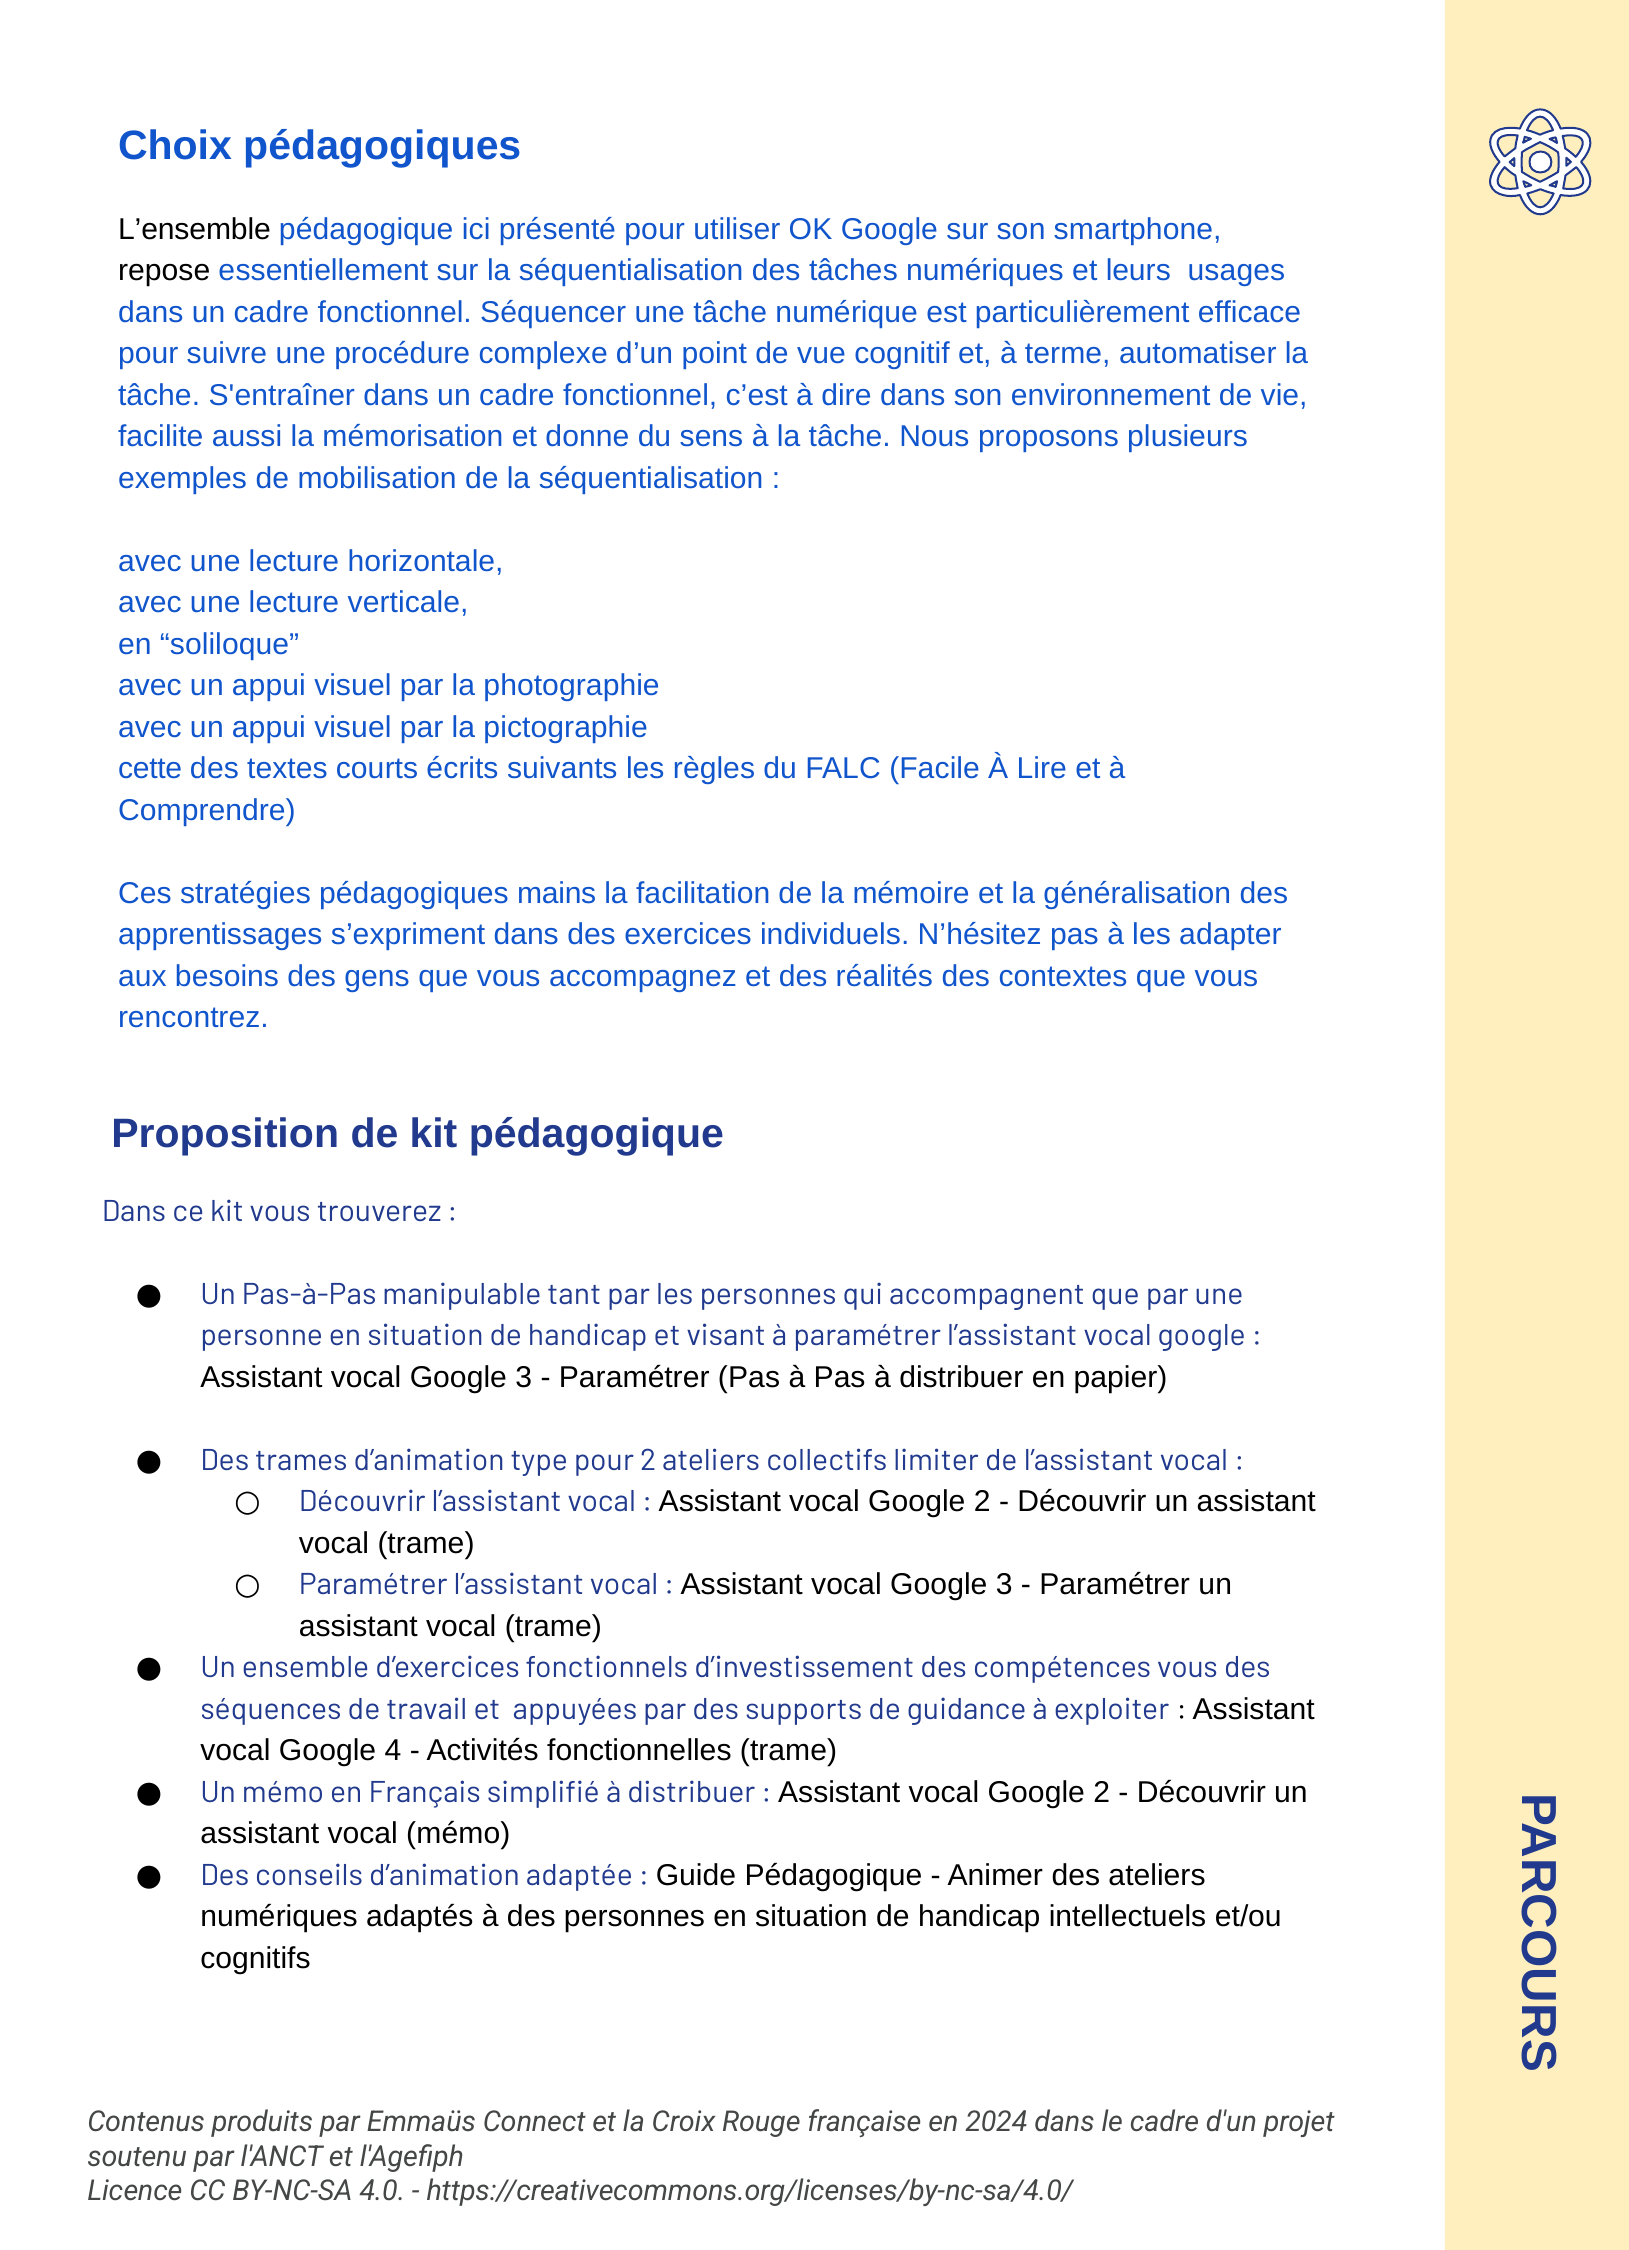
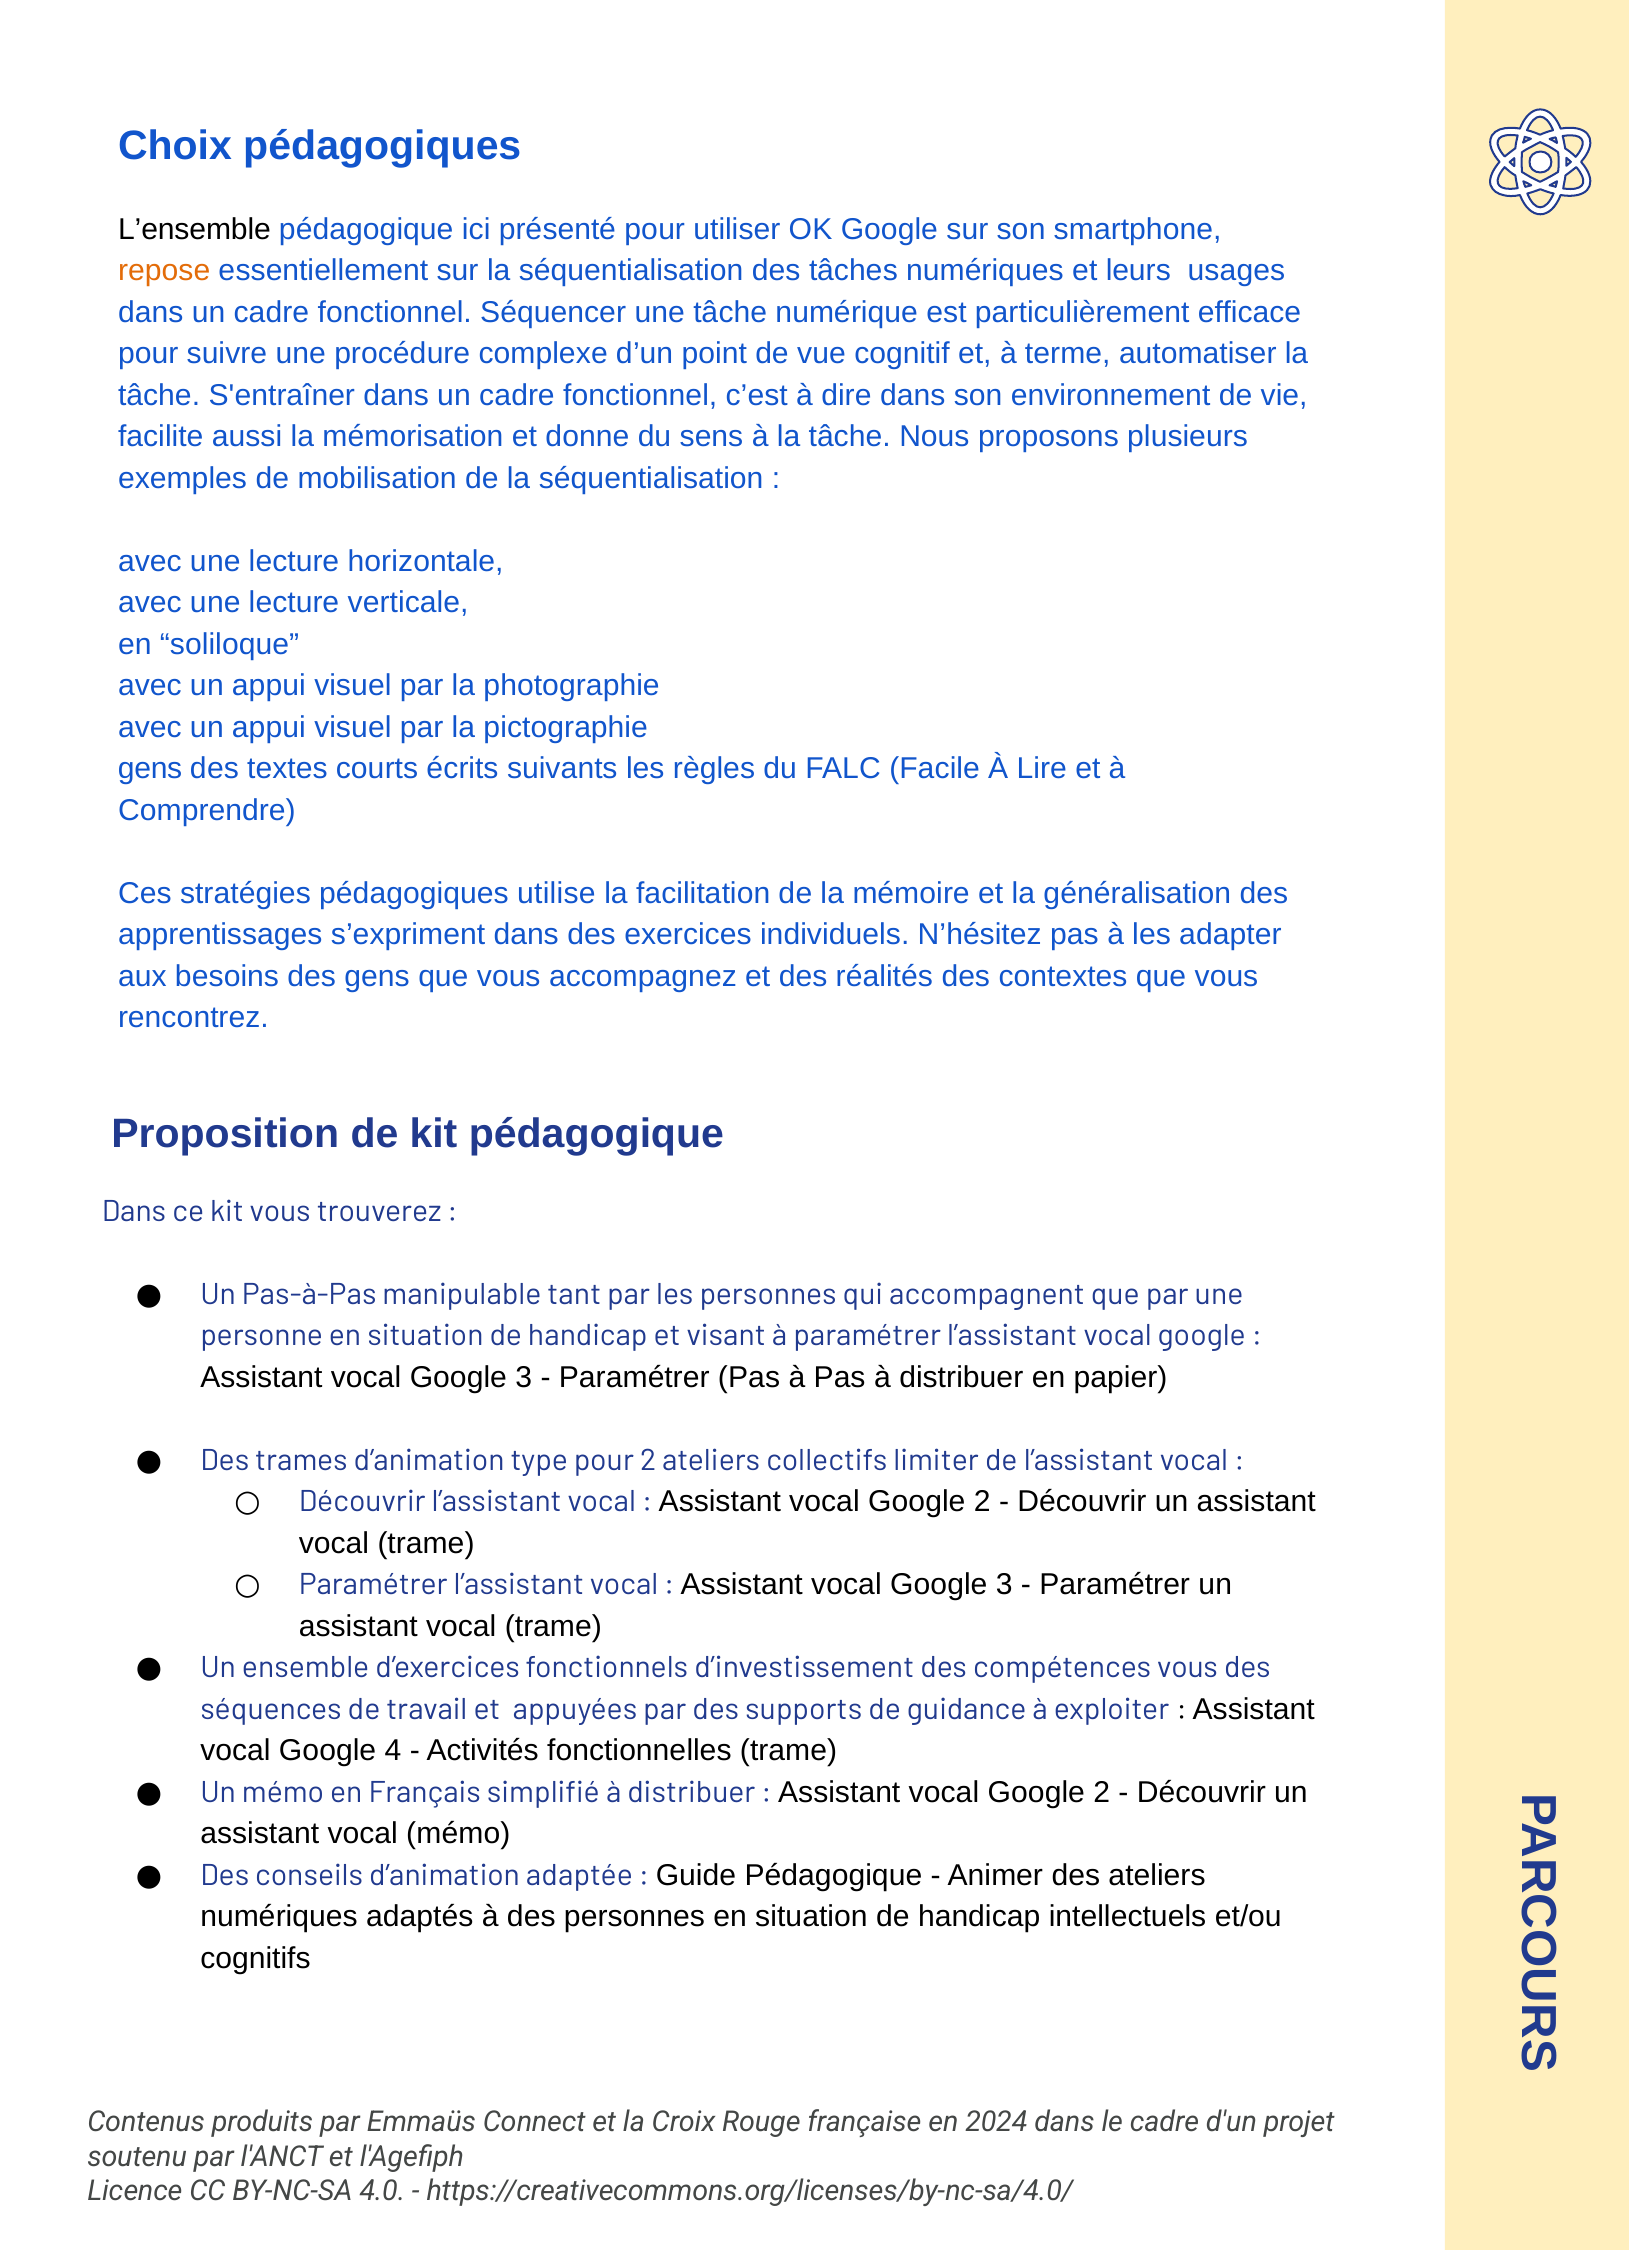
repose colour: black -> orange (164, 271)
cette: cette -> gens (150, 769)
mains: mains -> utilise (556, 893)
